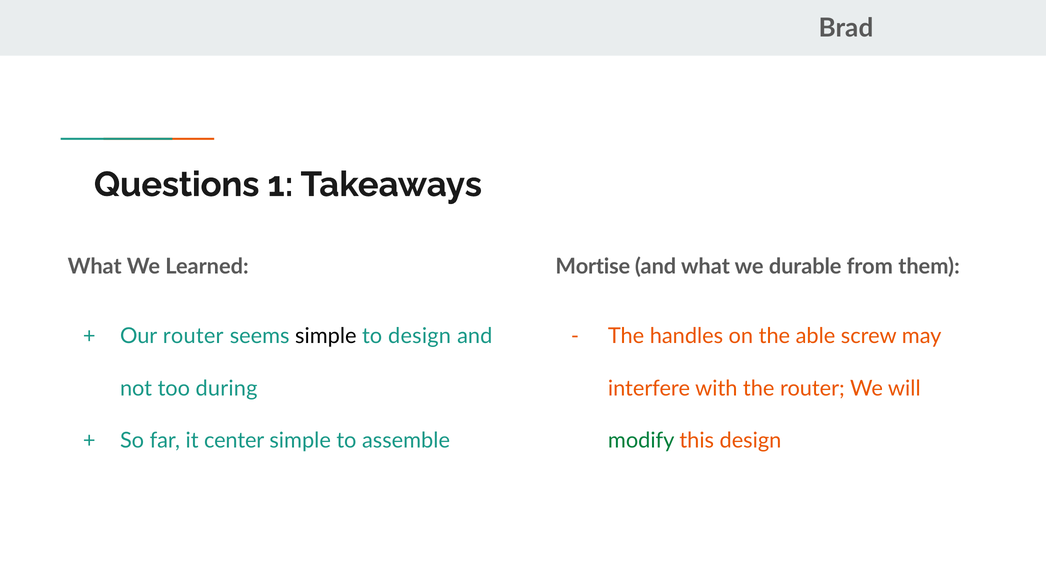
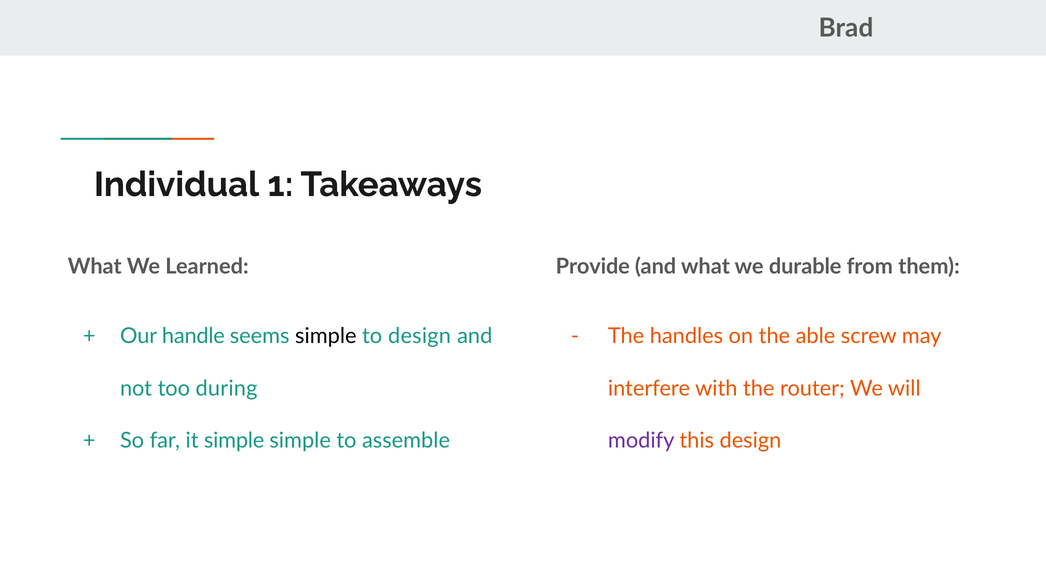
Questions: Questions -> Individual (177, 185)
Mortise: Mortise -> Provide (593, 267)
Our router: router -> handle (193, 337)
it center: center -> simple (234, 441)
modify colour: green -> purple (641, 441)
